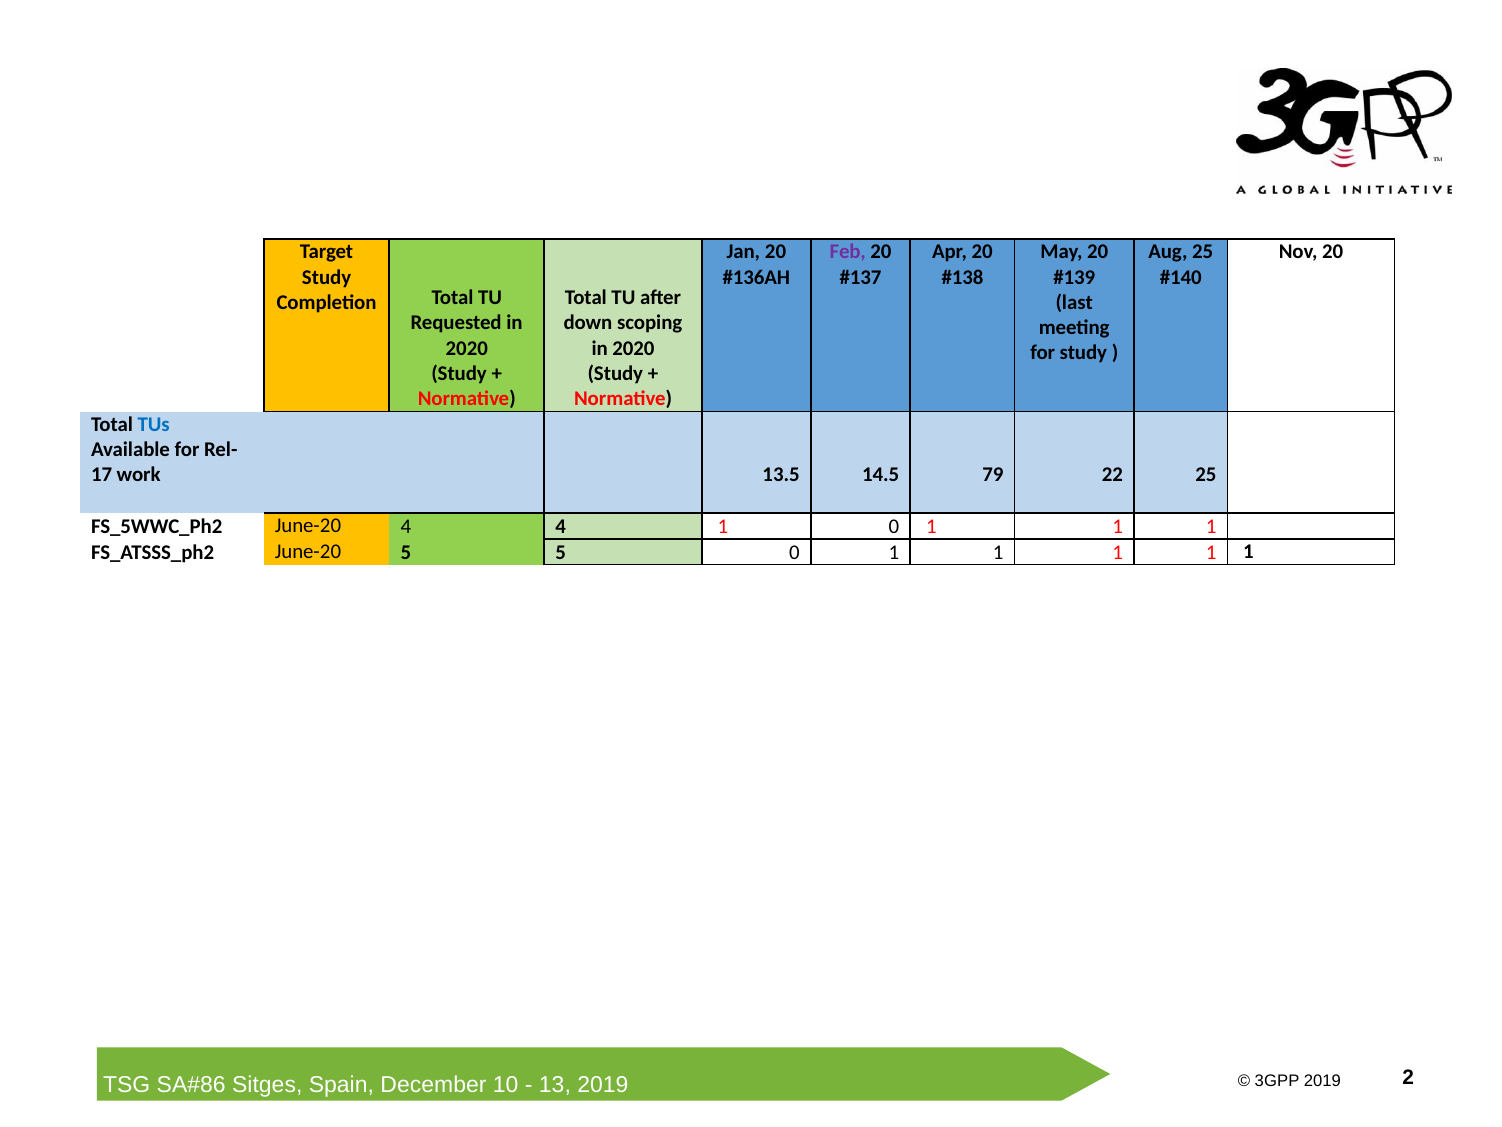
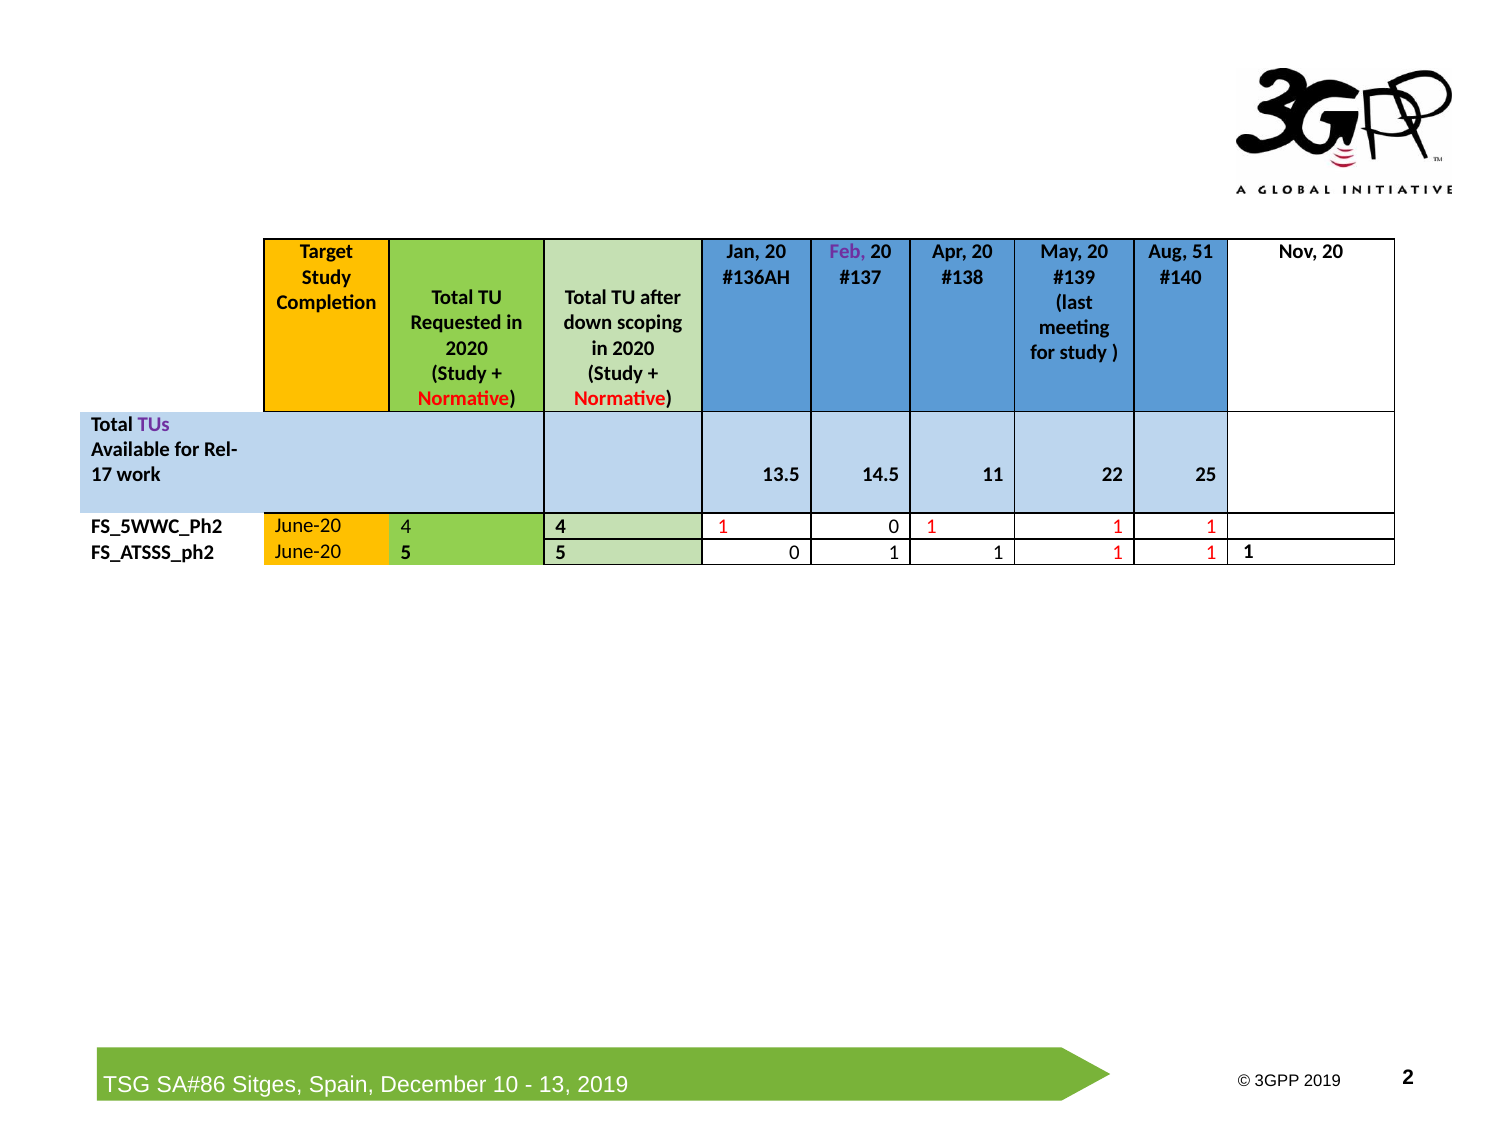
Aug 25: 25 -> 51 (1203, 252)
TUs colour: blue -> purple (154, 424)
79: 79 -> 11 (993, 475)
